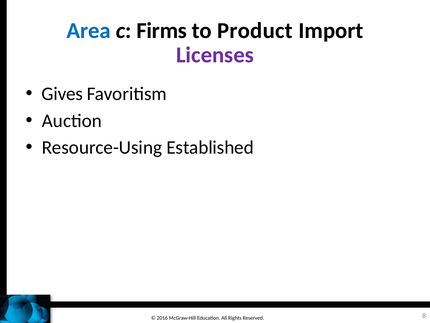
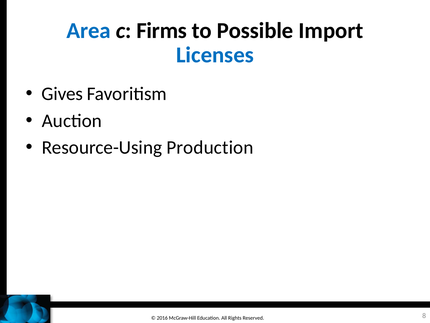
Product: Product -> Possible (255, 30)
Licenses colour: purple -> blue (215, 55)
Established: Established -> Production (210, 147)
